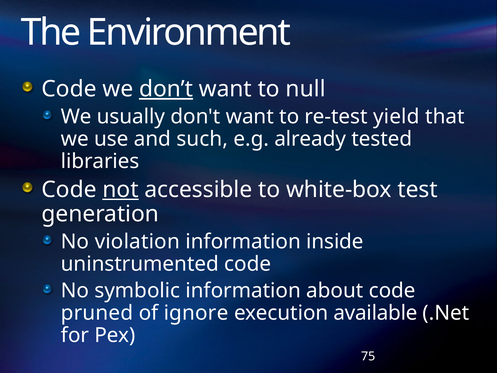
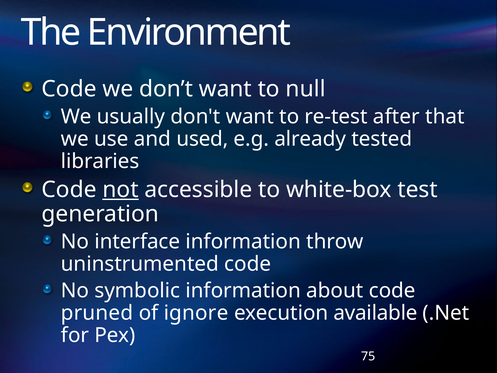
don’t underline: present -> none (166, 89)
yield: yield -> after (396, 117)
such: such -> used (202, 139)
violation: violation -> interface (137, 242)
inside: inside -> throw (335, 242)
